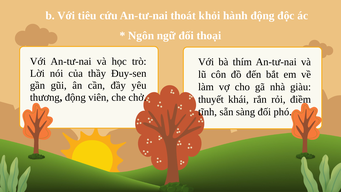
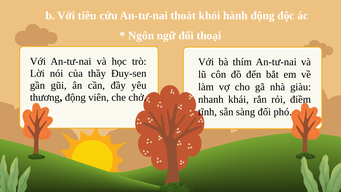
thuyết: thuyết -> nhanh (211, 99)
